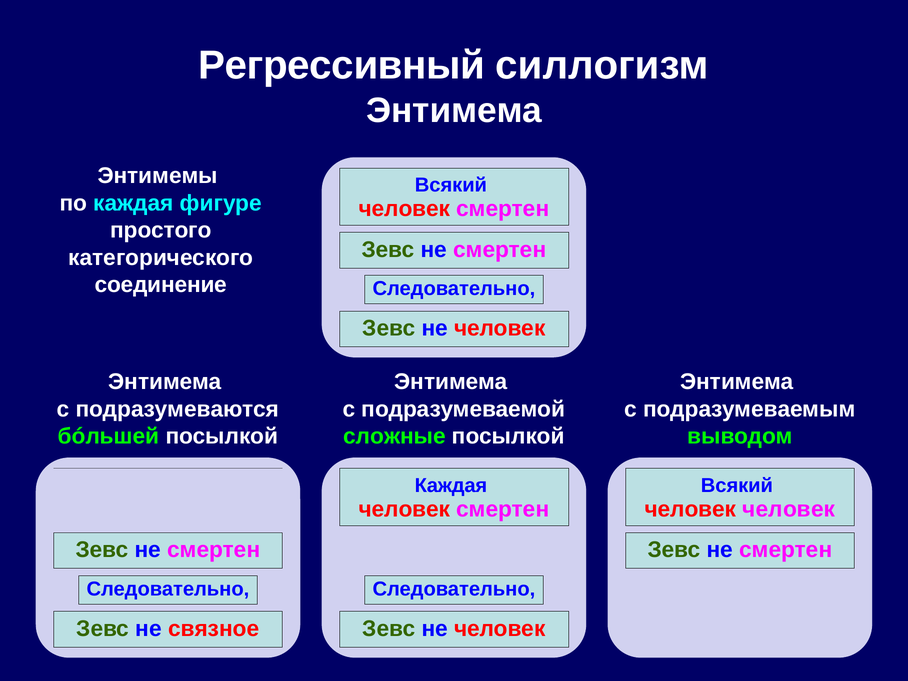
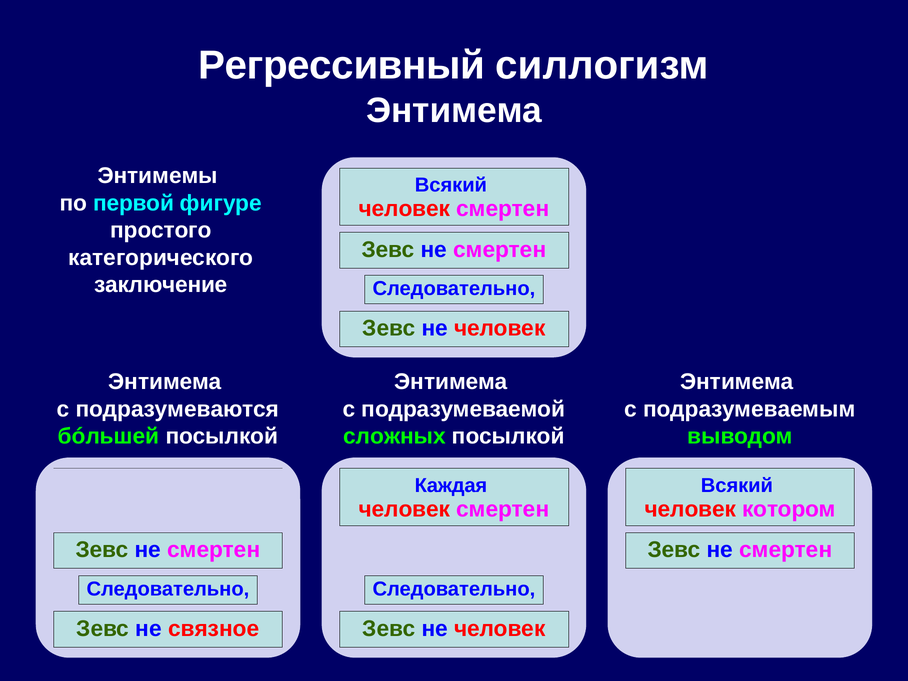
по каждая: каждая -> первой (134, 203)
соединение: соединение -> заключение (161, 285)
сложные: сложные -> сложных (395, 436)
человек человек: человек -> котором (789, 509)
